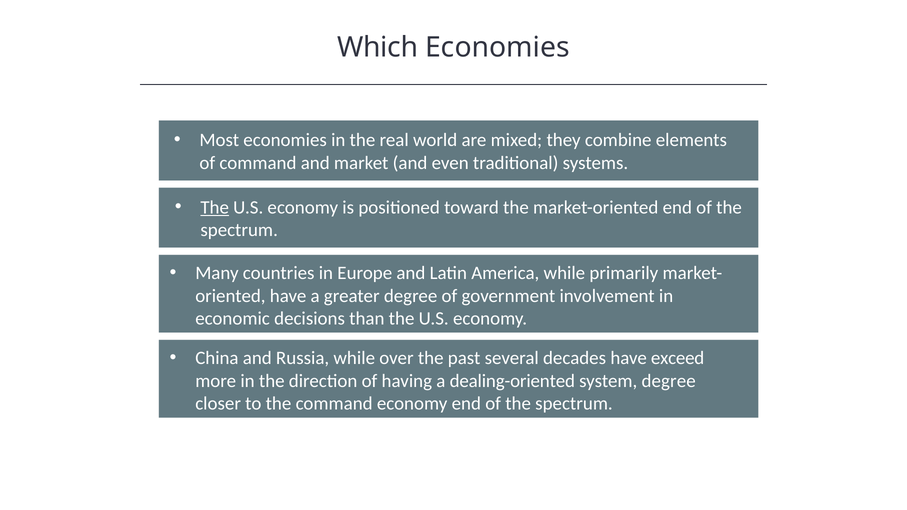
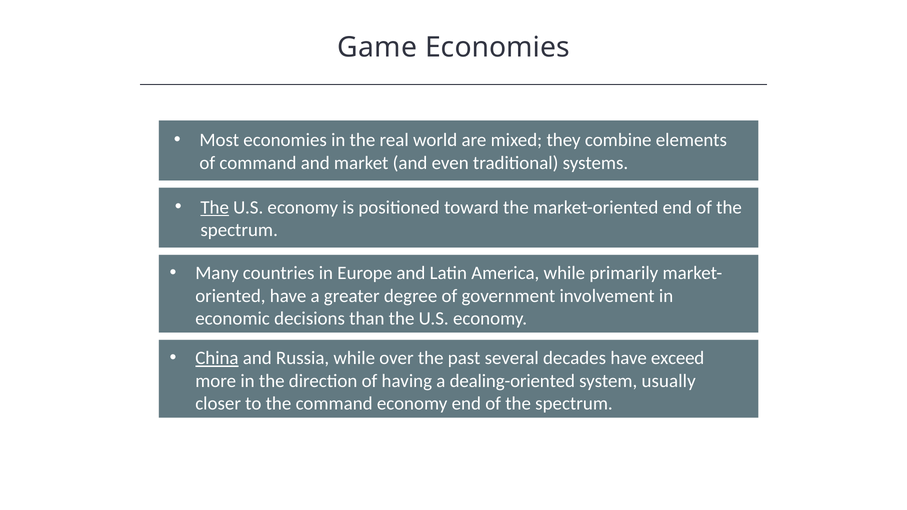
Which: Which -> Game (377, 48)
China underline: none -> present (217, 358)
system degree: degree -> usually (669, 381)
